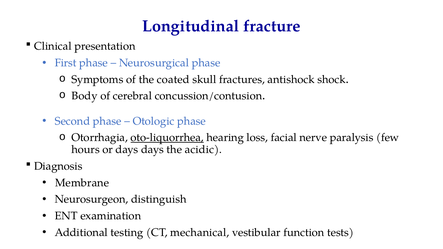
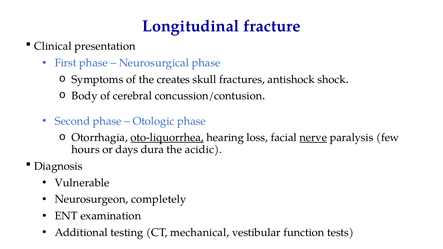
coated: coated -> creates (173, 79)
nerve underline: none -> present (313, 138)
days days: days -> dura (152, 150)
Membrane: Membrane -> Vulnerable (82, 183)
distinguish: distinguish -> completely (159, 199)
